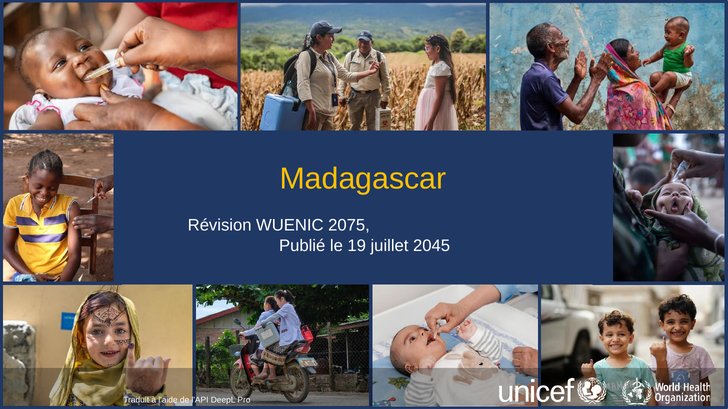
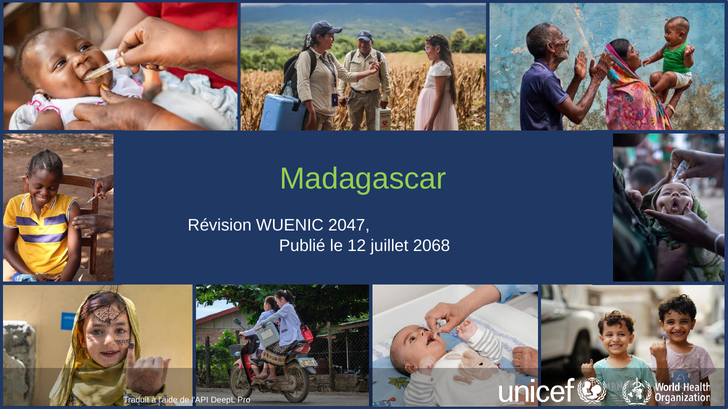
Madagascar colour: yellow -> light green (363, 179)
2075: 2075 -> 2047 (349, 226)
19: 19 -> 12 (357, 246)
2045: 2045 -> 2068 (432, 246)
